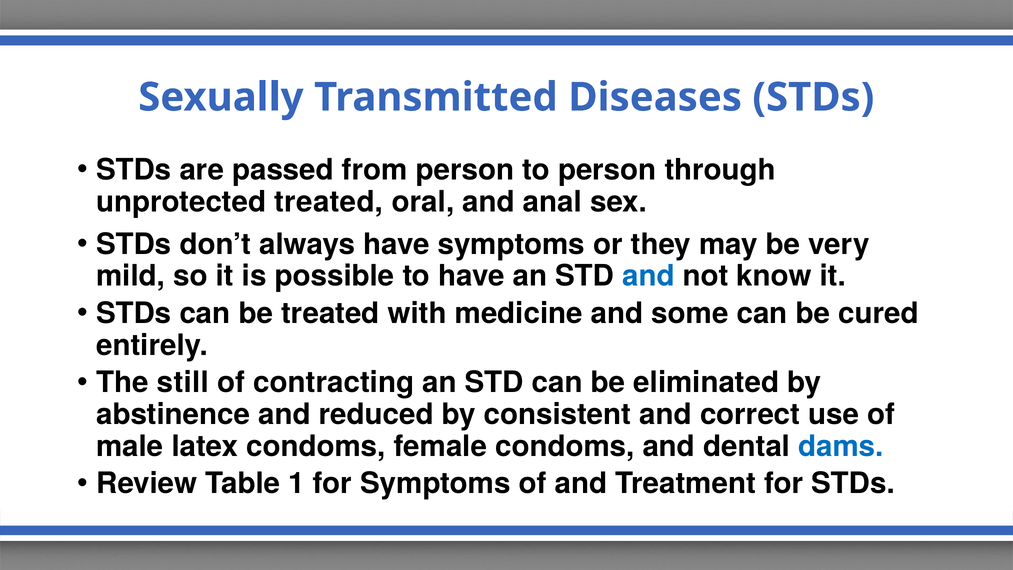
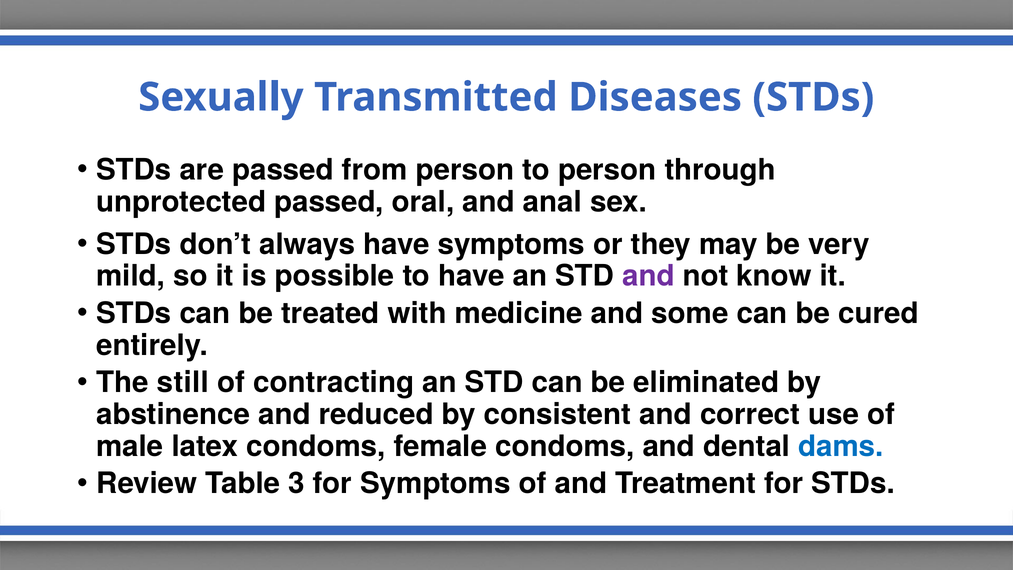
unprotected treated: treated -> passed (329, 202)
and colour: blue -> purple (648, 276)
1: 1 -> 3 (296, 483)
